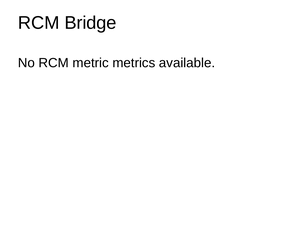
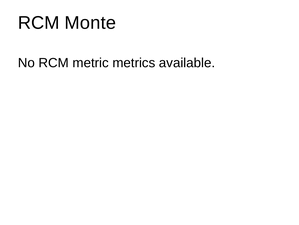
Bridge: Bridge -> Monte (90, 23)
